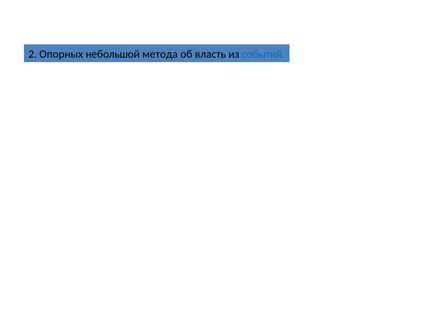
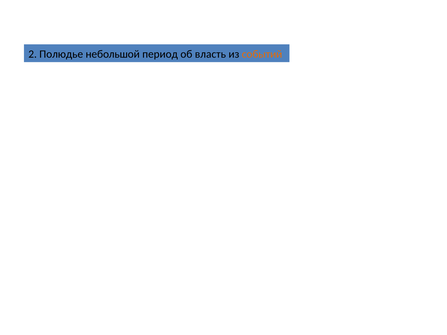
Опорных: Опорных -> Полюдье (61, 54)
метода: метода -> период (160, 54)
событий colour: blue -> orange (262, 54)
